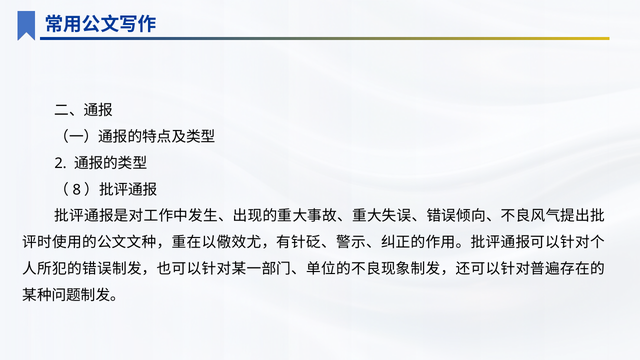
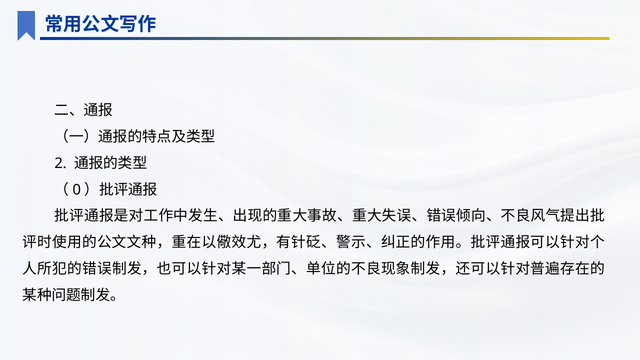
8: 8 -> 0 (77, 190)
